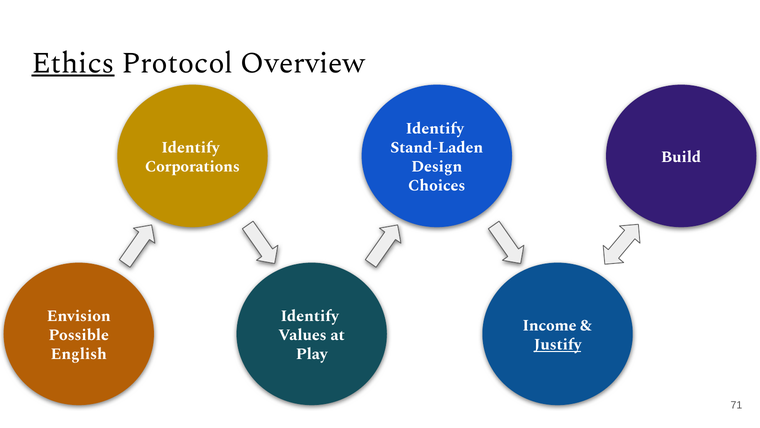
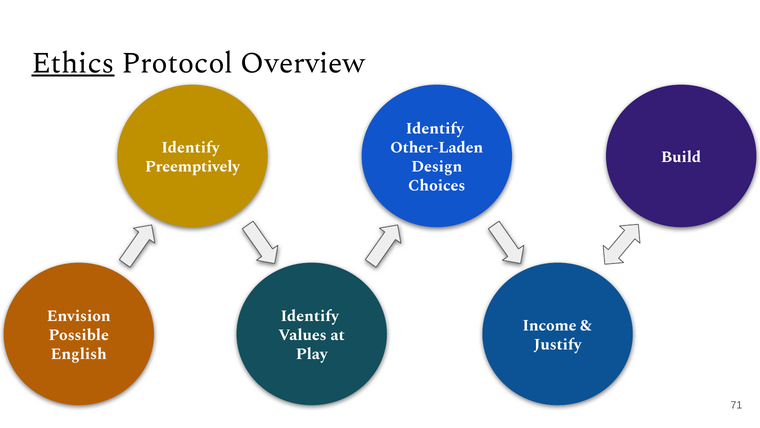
Stand-Laden: Stand-Laden -> Other-Laden (437, 147)
Corporations: Corporations -> Preemptively (192, 166)
Justify underline: present -> none (557, 344)
